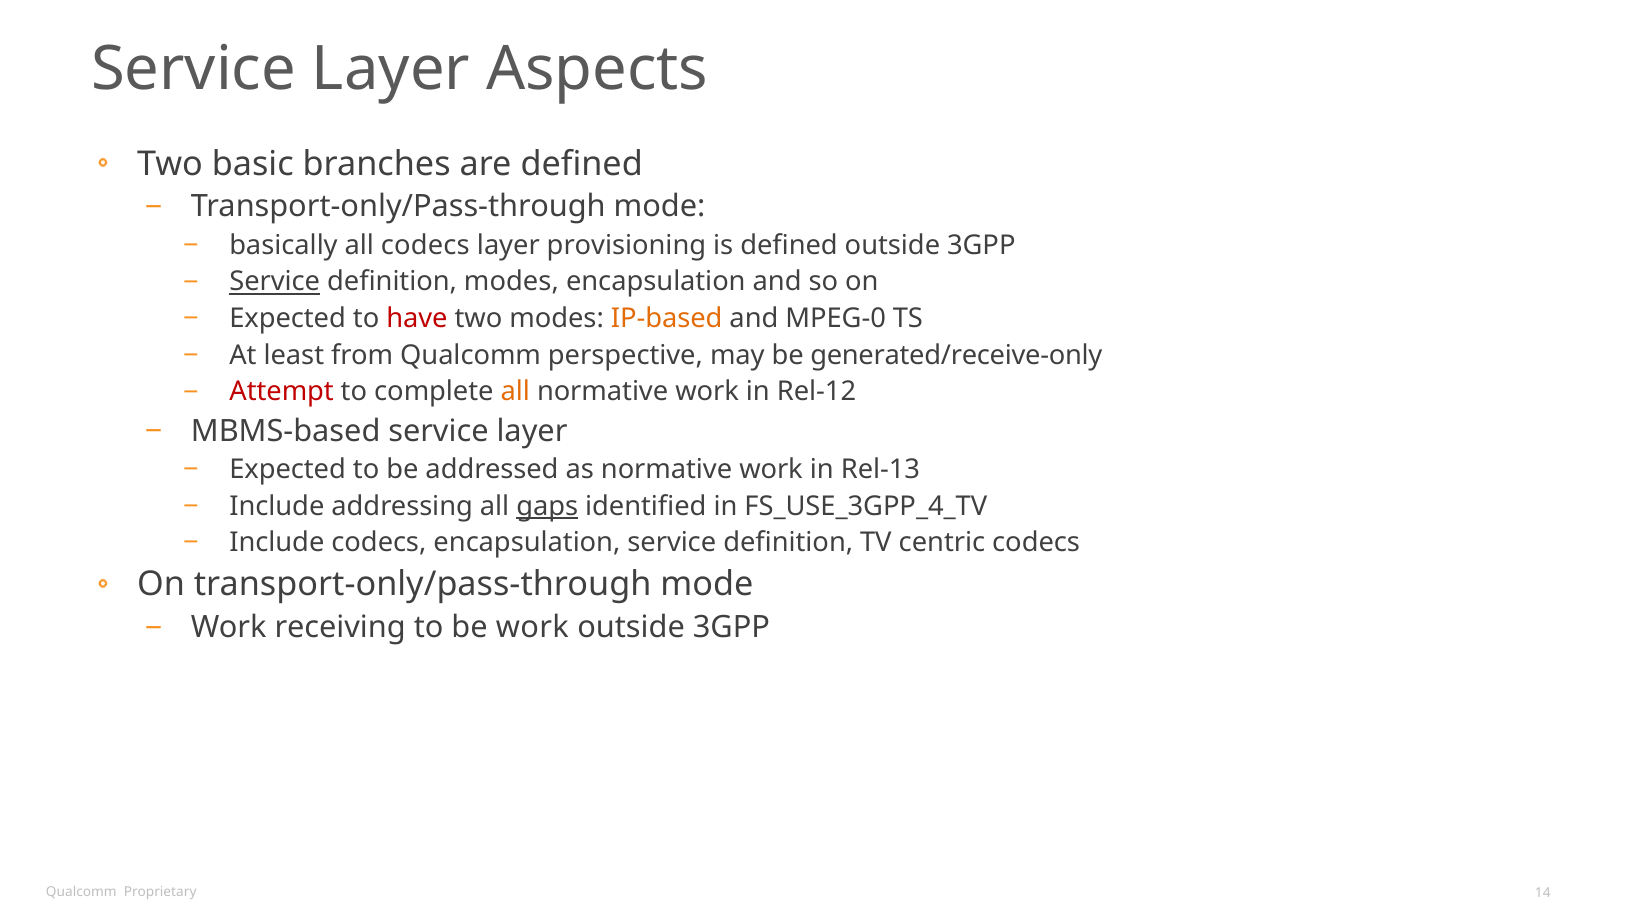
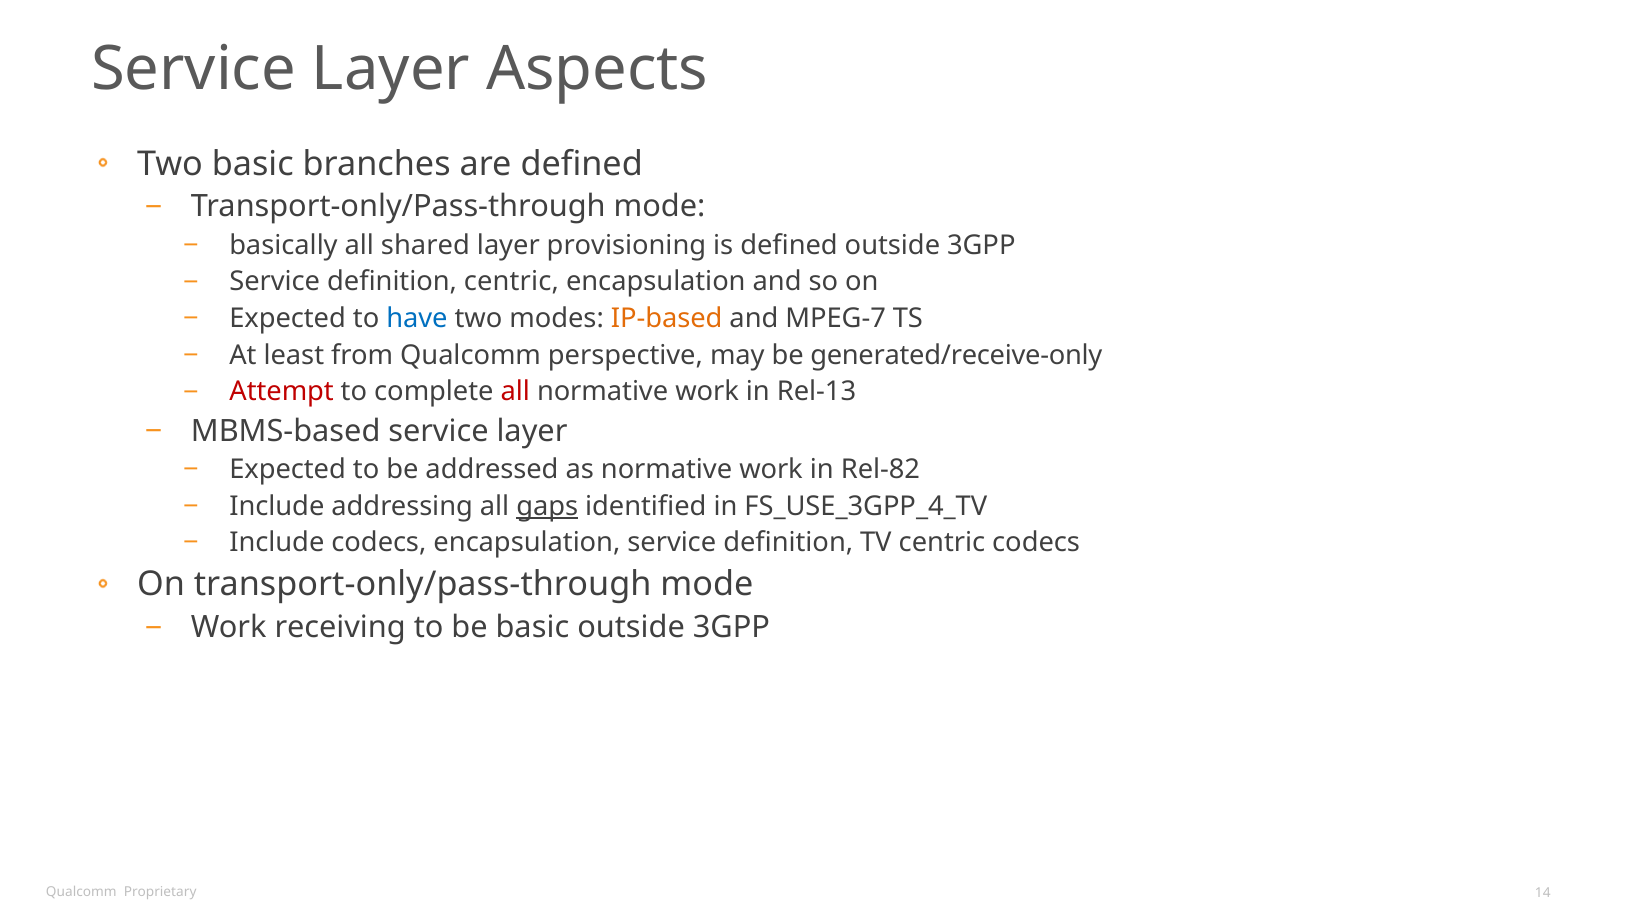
all codecs: codecs -> shared (425, 245)
Service underline: present -> none (275, 282)
definition modes: modes -> centric (511, 282)
have colour: red -> blue (417, 319)
MPEG-0: MPEG-0 -> MPEG-7 (836, 319)
all colour: orange -> red (515, 392)
Rel-12: Rel-12 -> Rel-13 (816, 392)
Rel-13: Rel-13 -> Rel-82 (880, 470)
be work: work -> basic (532, 628)
